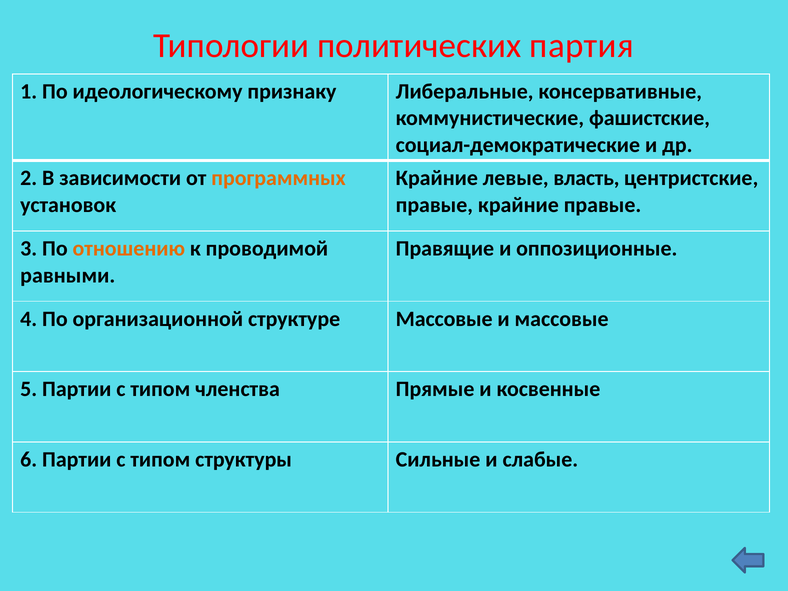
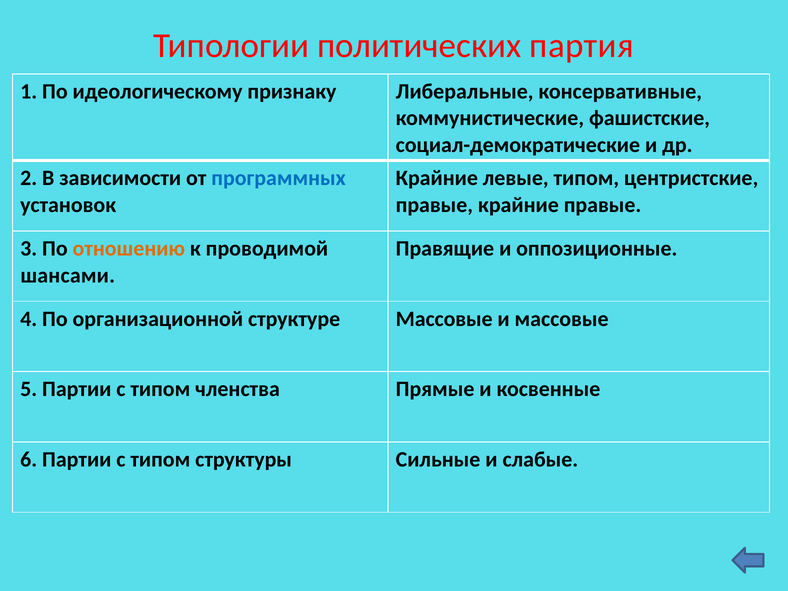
программных colour: orange -> blue (279, 178)
левые власть: власть -> типом (586, 178)
равными: равными -> шансами (68, 275)
